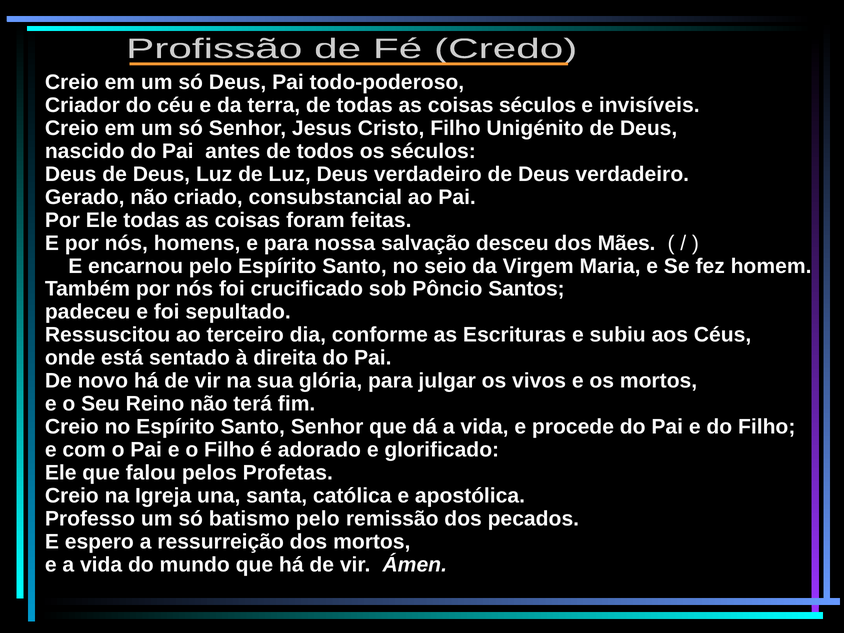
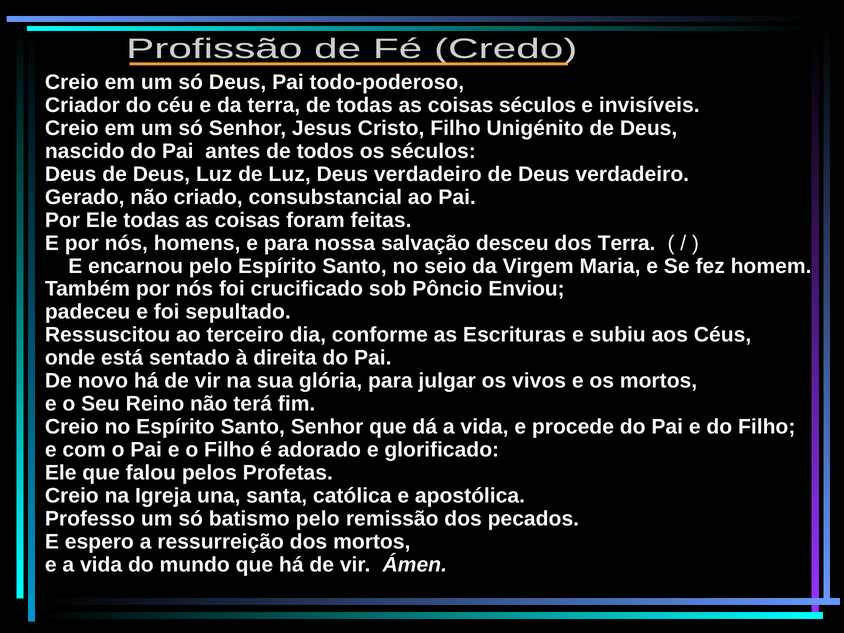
dos Mães: Mães -> Terra (627, 243)
Santos: Santos -> Enviou (526, 289)
